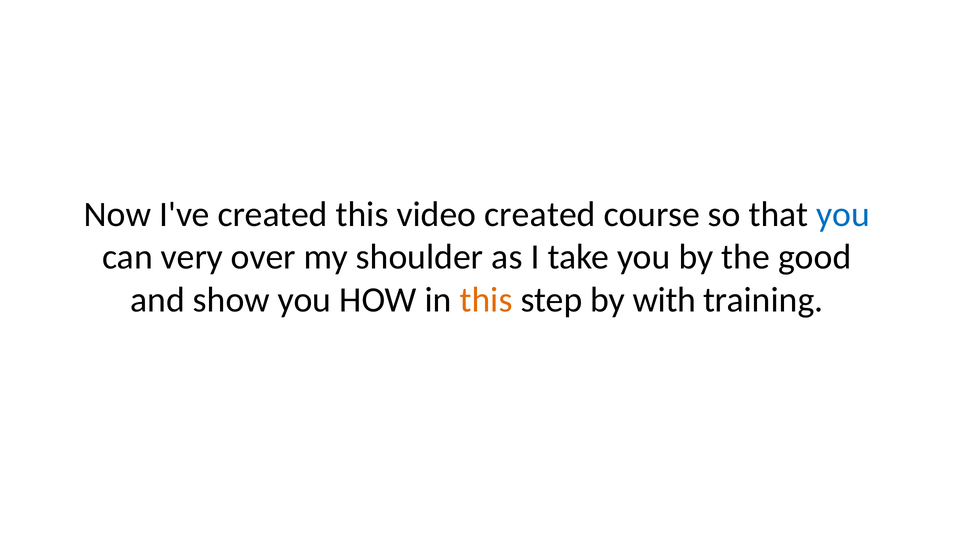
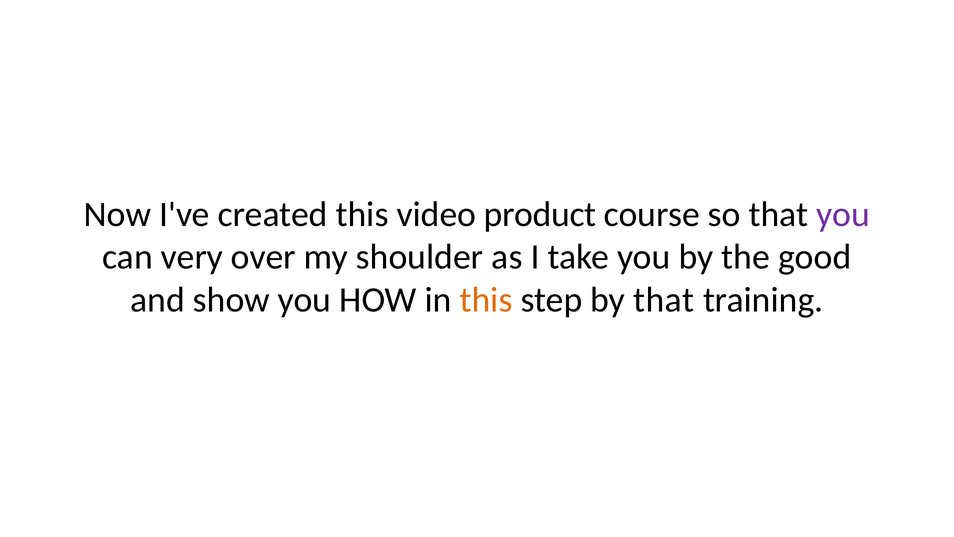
video created: created -> product (540, 214)
you colour: blue -> purple (843, 214)
by with: with -> that (664, 300)
